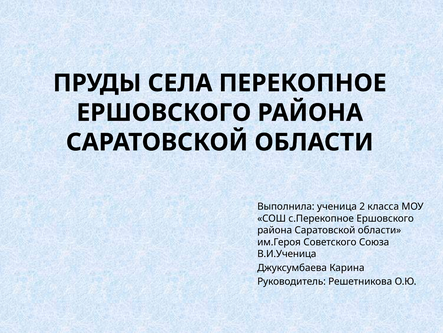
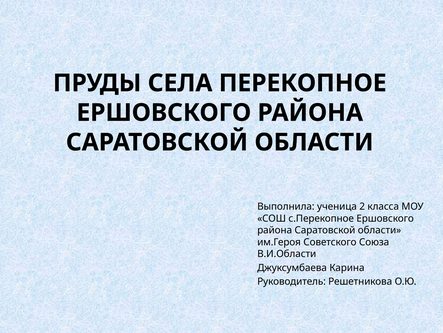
В.И.Ученица: В.И.Ученица -> В.И.Области (287, 253)
